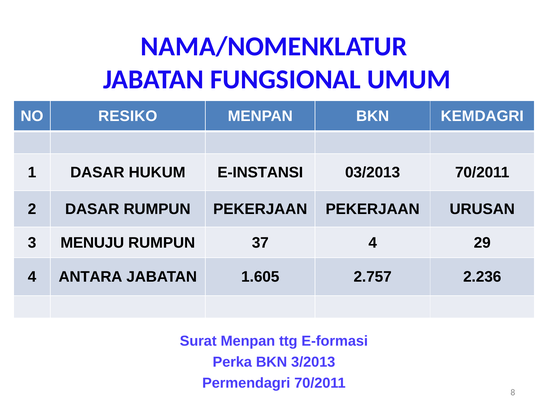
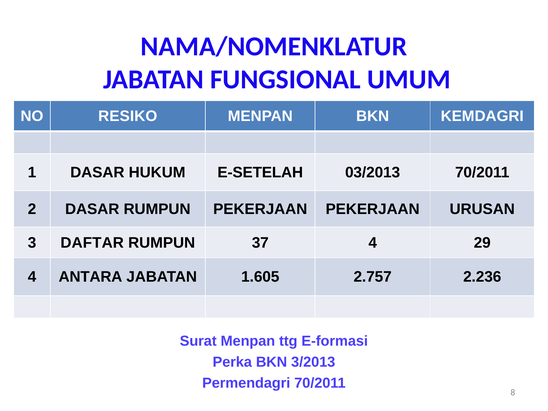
E-INSTANSI: E-INSTANSI -> E-SETELAH (260, 172)
MENUJU: MENUJU -> DAFTAR (92, 243)
